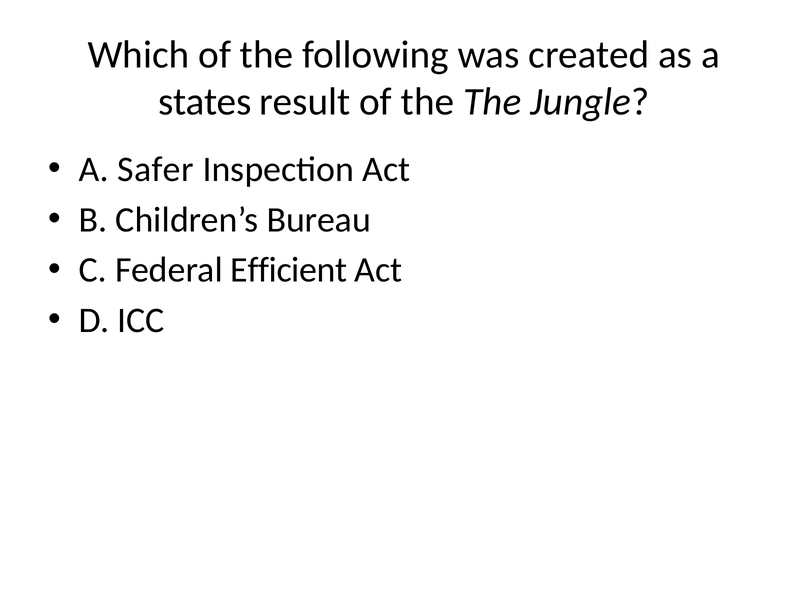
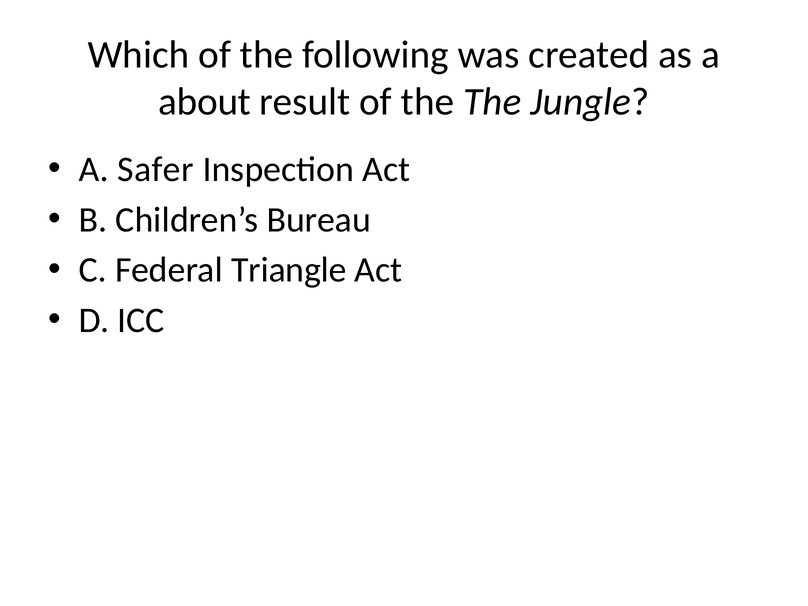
states: states -> about (205, 102)
Efficient: Efficient -> Triangle (289, 270)
